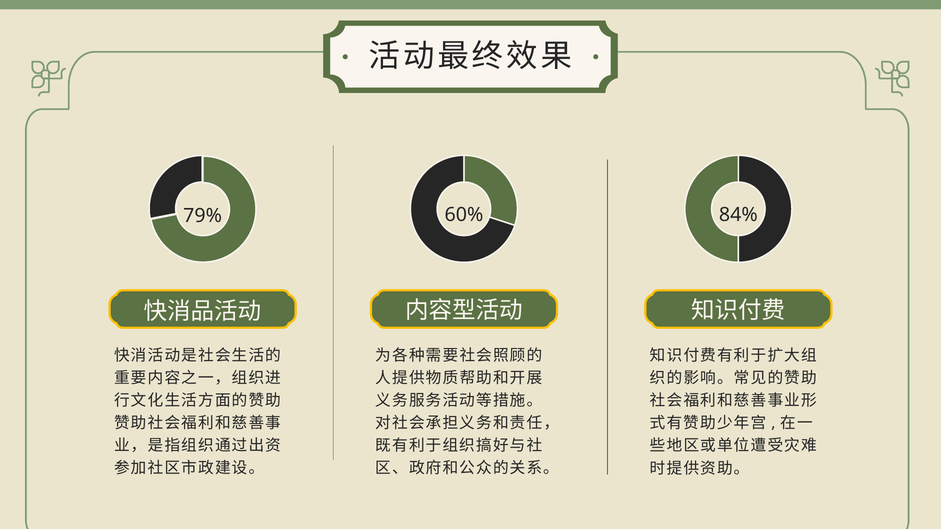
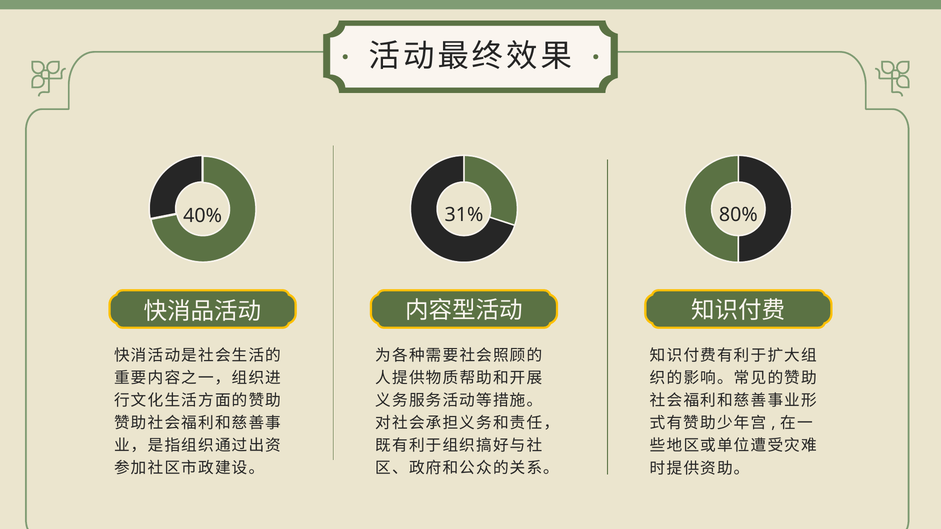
60%: 60% -> 31% (464, 215)
84%: 84% -> 80% (738, 215)
79%: 79% -> 40% (203, 216)
